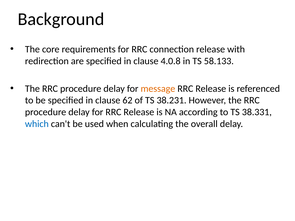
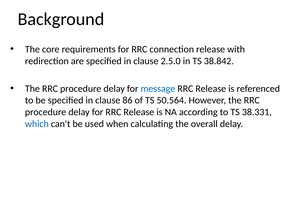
4.0.8: 4.0.8 -> 2.5.0 (171, 61)
58.133: 58.133 -> 38.842 (219, 61)
message colour: orange -> blue (158, 89)
62: 62 -> 86 (127, 100)
38.231: 38.231 -> 50.564 (172, 100)
